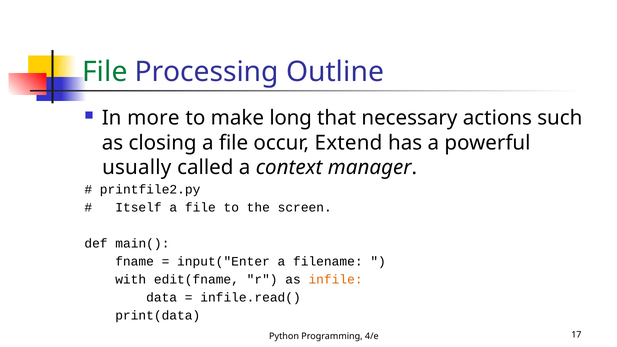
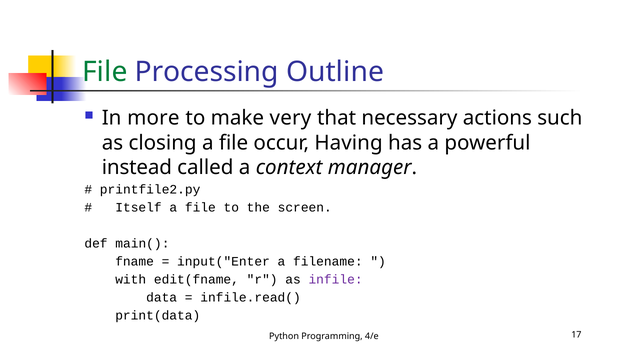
long: long -> very (290, 118)
Extend: Extend -> Having (349, 143)
usually: usually -> instead (137, 168)
infile colour: orange -> purple (336, 280)
